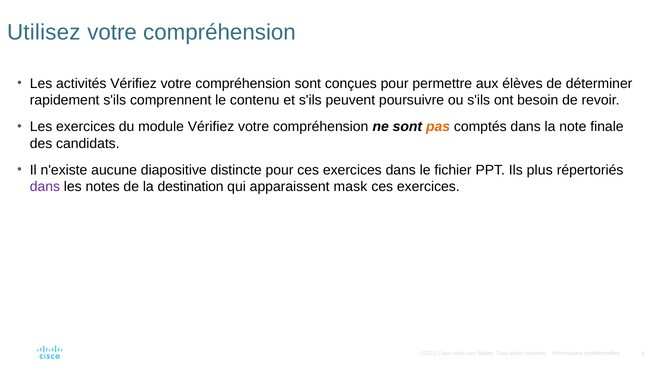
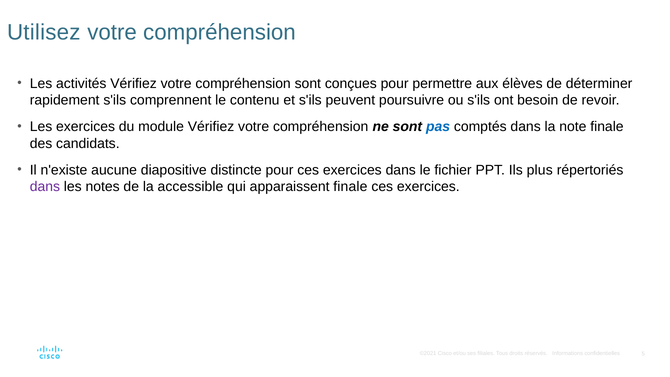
pas colour: orange -> blue (438, 127)
destination: destination -> accessible (190, 187)
apparaissent mask: mask -> finale (350, 187)
